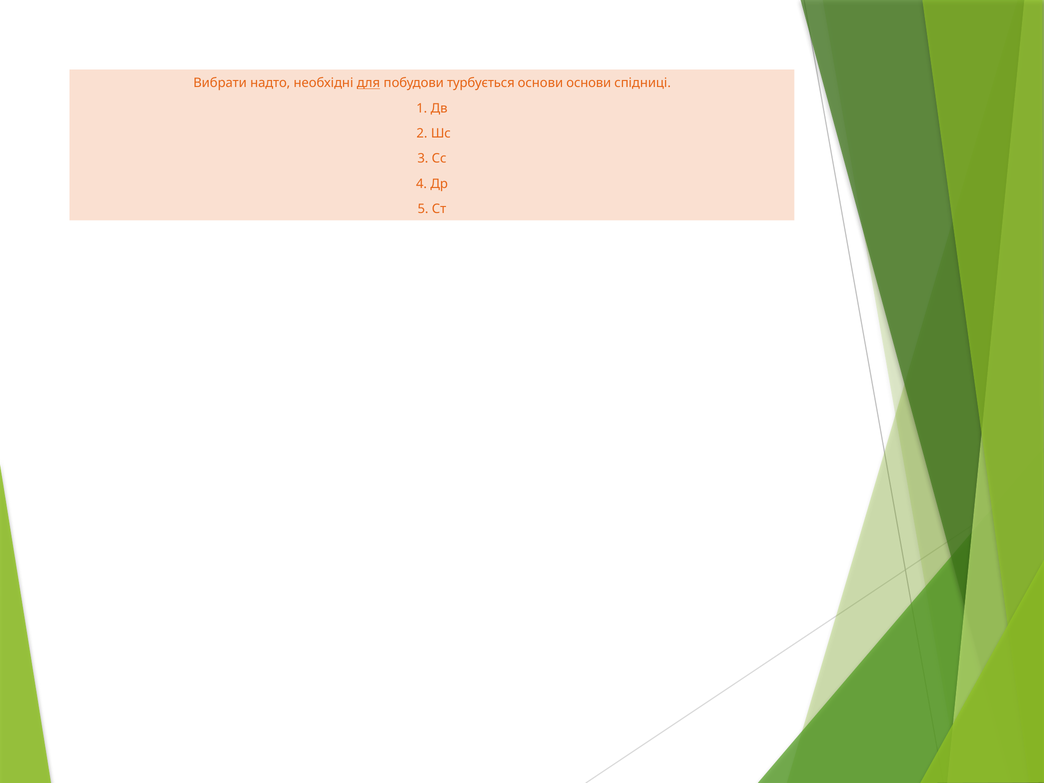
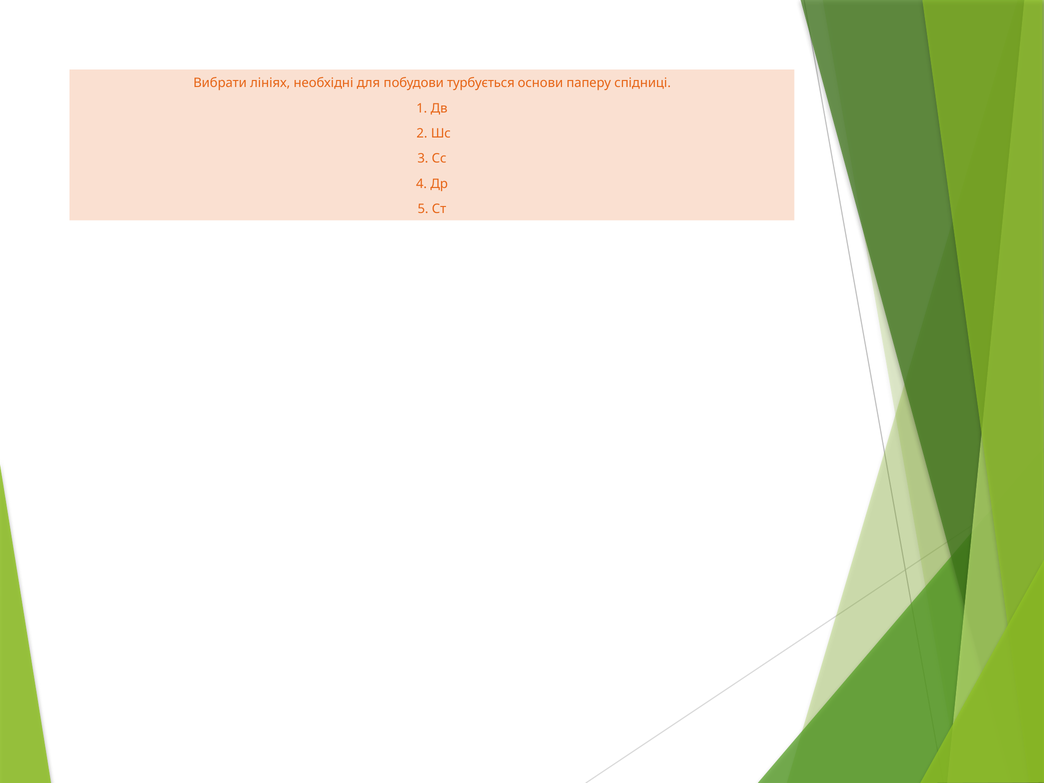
надто: надто -> лініях (270, 83)
для underline: present -> none (368, 83)
основи основи: основи -> паперу (589, 83)
